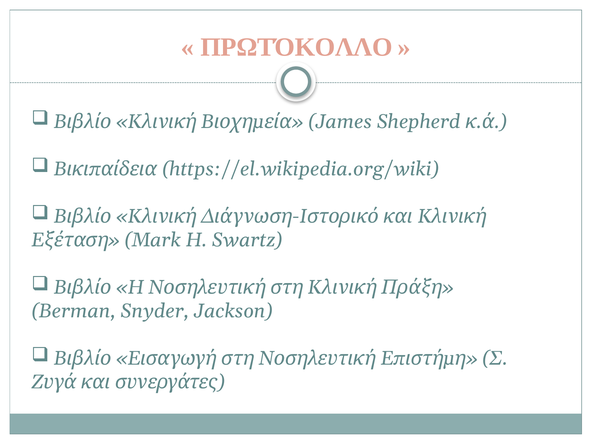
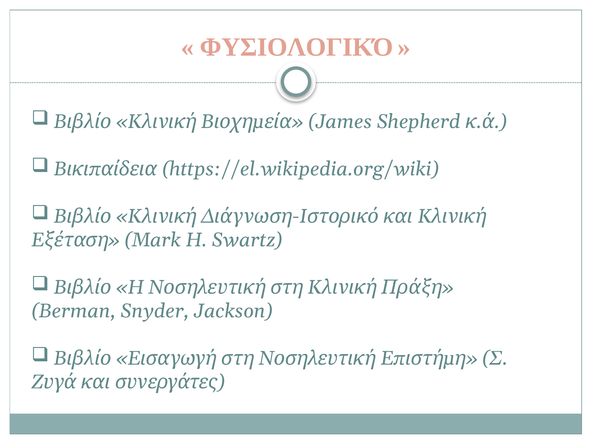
ΠΡΩΤΌΚΟΛΛΟ: ΠΡΩΤΌΚΟΛΛΟ -> ΦΥΣΙΟΛΟΓΙΚΌ (297, 47)
